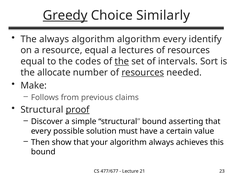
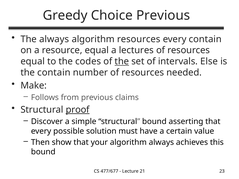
Greedy underline: present -> none (65, 15)
Choice Similarly: Similarly -> Previous (163, 15)
algorithm algorithm: algorithm -> resources (139, 39)
every identify: identify -> contain (205, 39)
Sort: Sort -> Else (209, 61)
the allocate: allocate -> contain (54, 73)
resources underline: present -> none (143, 73)
